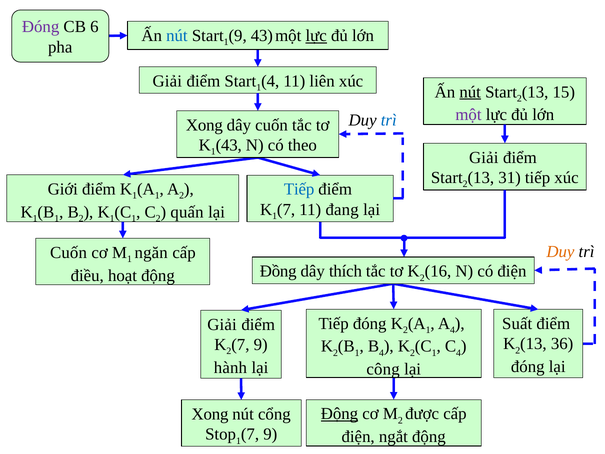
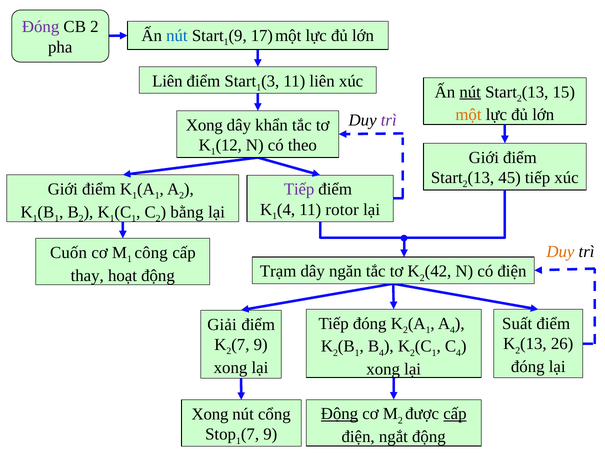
CB 6: 6 -> 2 (94, 27)
9 43: 43 -> 17 (262, 36)
lực underline: present -> none (316, 36)
Giải: Giải -> Liên (167, 81)
4: 4 -> 3 (270, 81)
một colour: purple -> orange (468, 115)
trì colour: blue -> purple (389, 120)
dây cuốn: cuốn -> khẩn (272, 125)
43: 43 -> 12 (229, 145)
Giải: Giải -> Giới (484, 157)
31: 31 -> 45 (510, 178)
Tiếp colour: blue -> purple (299, 189)
7: 7 -> 4 (286, 209)
đang: đang -> rotor (342, 209)
quấn: quấn -> bằng (187, 212)
ngăn: ngăn -> công (151, 252)
điều: điều -> thay (87, 275)
Đồng: Đồng -> Trạm (278, 271)
thích: thích -> ngăn (345, 271)
16: 16 -> 42 (438, 271)
36: 36 -> 26 (562, 344)
hành: hành -> xong (231, 367)
công: công -> xong (383, 369)
cấp underline: none -> present (455, 414)
